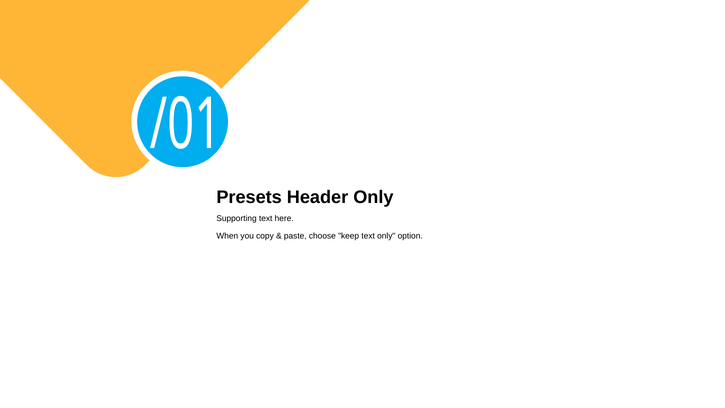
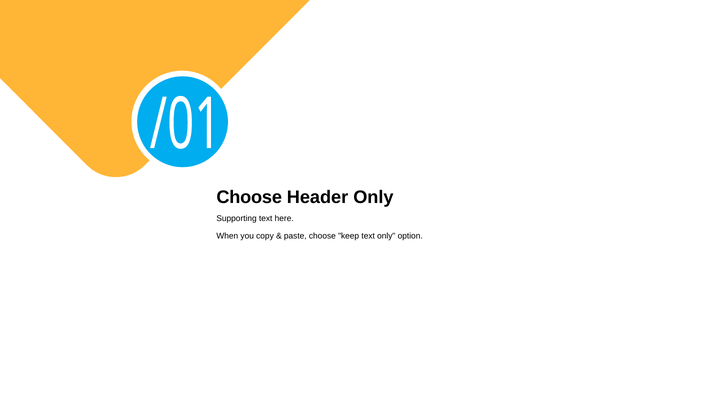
Presets: Presets -> Choose (249, 197)
